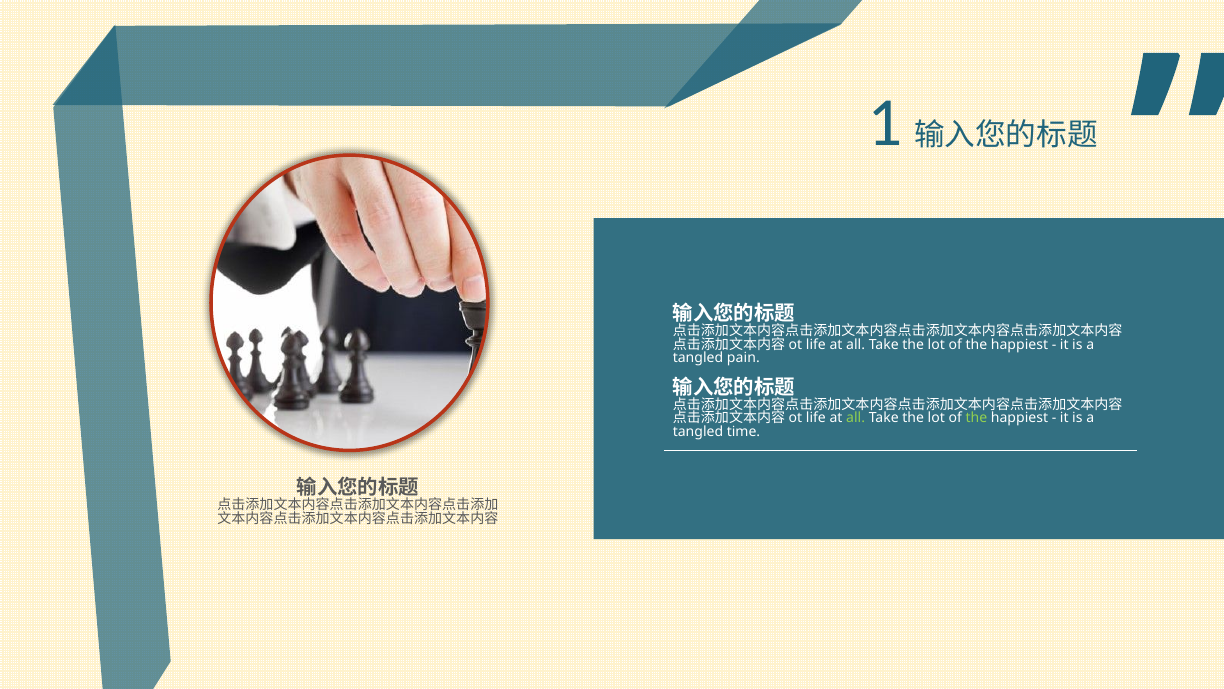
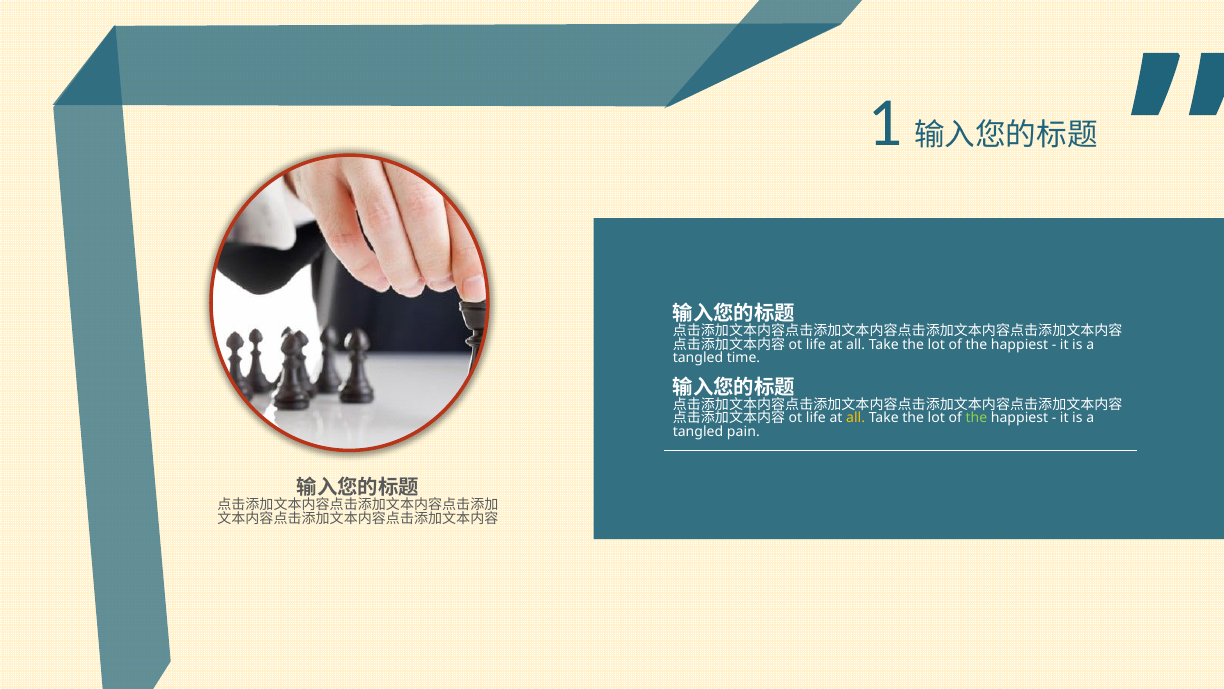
pain: pain -> time (744, 358)
all colour: light green -> yellow (856, 418)
time: time -> pain (743, 431)
